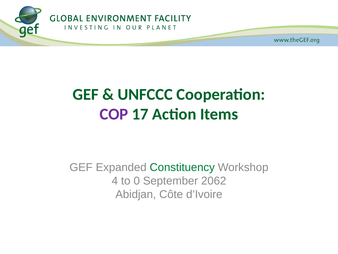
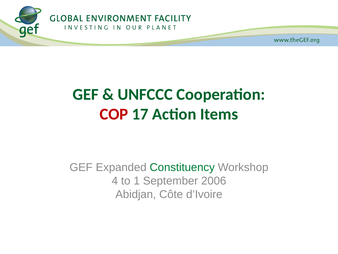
COP colour: purple -> red (114, 114)
0: 0 -> 1 (137, 180)
2062: 2062 -> 2006 (214, 180)
